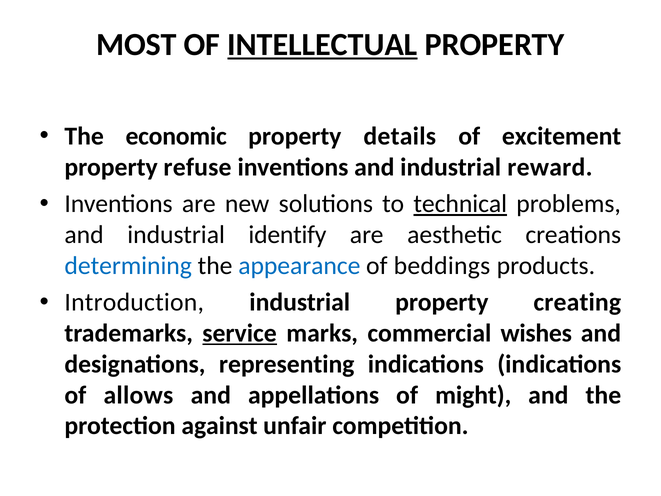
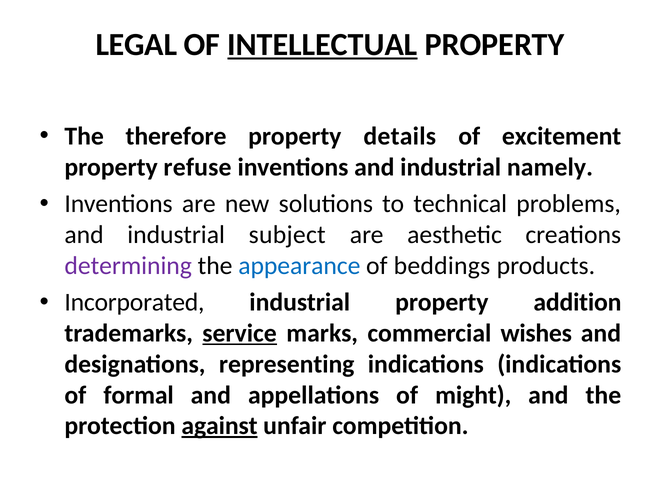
MOST: MOST -> LEGAL (136, 45)
economic: economic -> therefore (176, 136)
reward: reward -> namely (550, 167)
technical underline: present -> none (460, 204)
identify: identify -> subject (287, 235)
determining colour: blue -> purple (128, 266)
Introduction: Introduction -> Incorporated (134, 302)
creating: creating -> addition (577, 302)
allows: allows -> formal (139, 395)
against underline: none -> present (220, 426)
